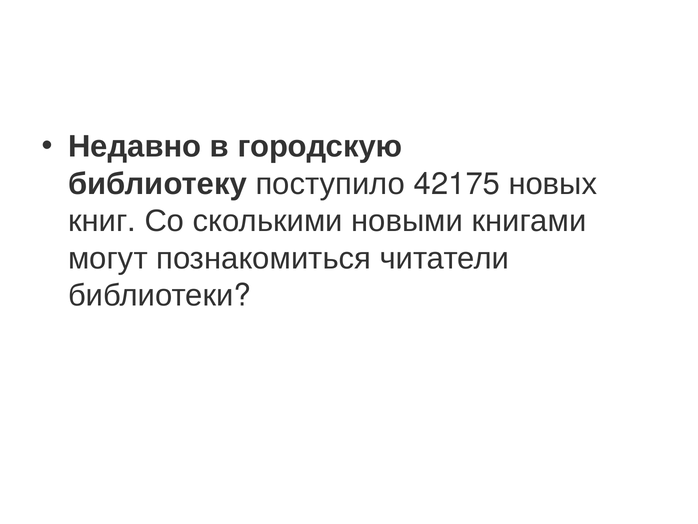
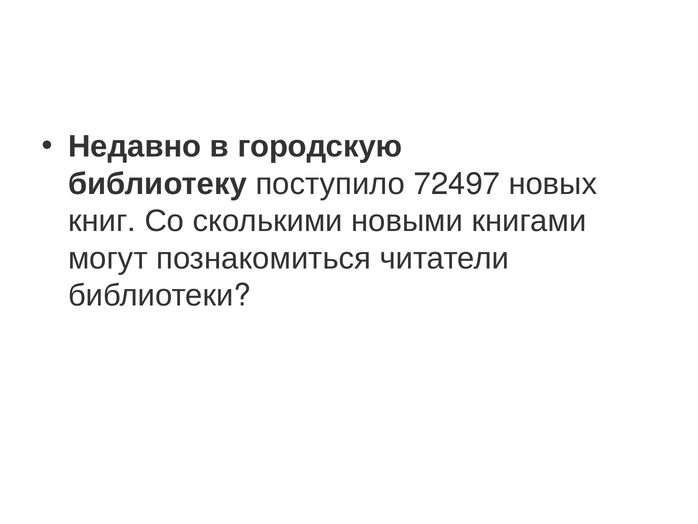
42175: 42175 -> 72497 (457, 184)
